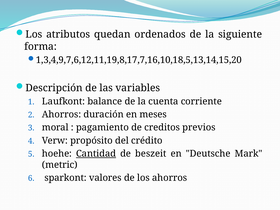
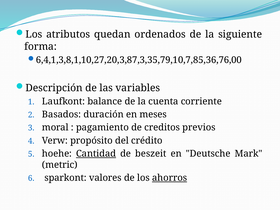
1,3,4,9,7,6,12,11,19,8,17,7,16,10,18,5,13,14,15,20: 1,3,4,9,7,6,12,11,19,8,17,7,16,10,18,5,13,14,15,20 -> 6,4,1,3,8,1,10,27,20,3,87,3,35,79,10,7,85,36,76,00 (139, 60)
Ahorros: Ahorros -> Basados (62, 114)
ahorros underline: none -> present (170, 178)
